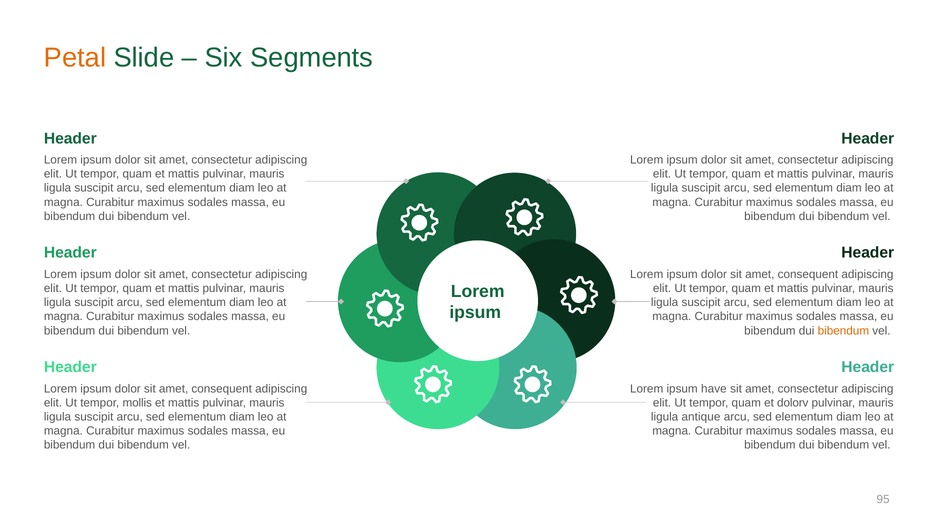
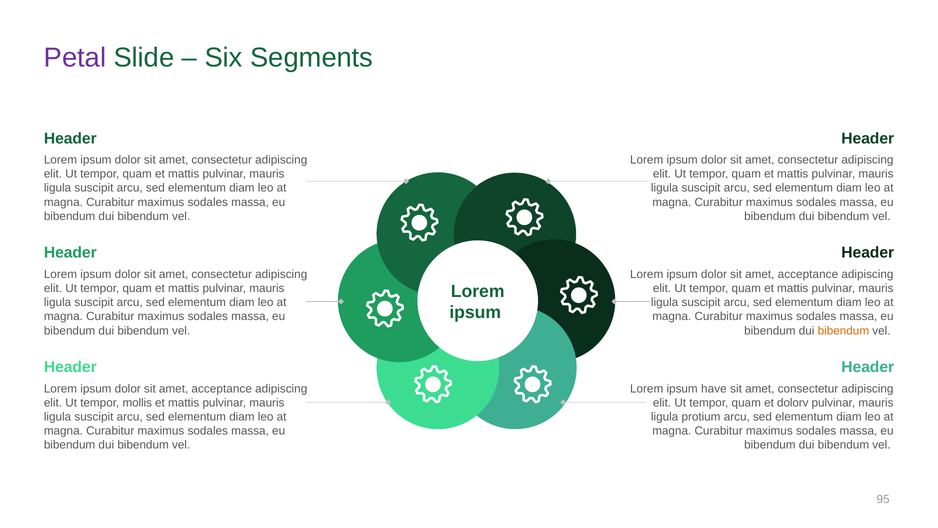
Petal colour: orange -> purple (75, 58)
consequent: consequent -> acceptance (808, 274)
consequent: consequent -> acceptance (222, 388)
antique: antique -> protium (701, 417)
